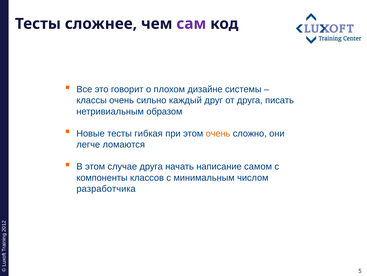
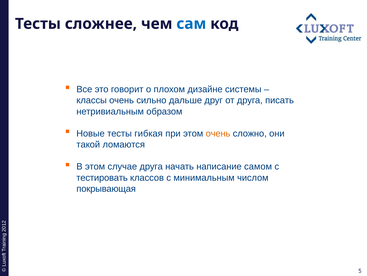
сам colour: purple -> blue (191, 24)
каждый: каждый -> дальше (185, 100)
легче: легче -> такой (88, 144)
компоненты: компоненты -> тестировать (102, 177)
разработчика: разработчика -> покрывающая (106, 188)
